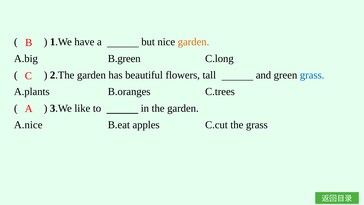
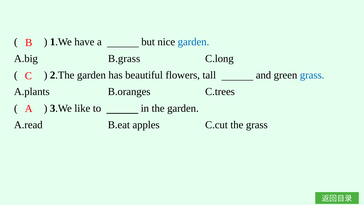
garden colour: orange -> blue (193, 42)
B.green: B.green -> B.grass (124, 58)
A.nice: A.nice -> A.read (28, 125)
